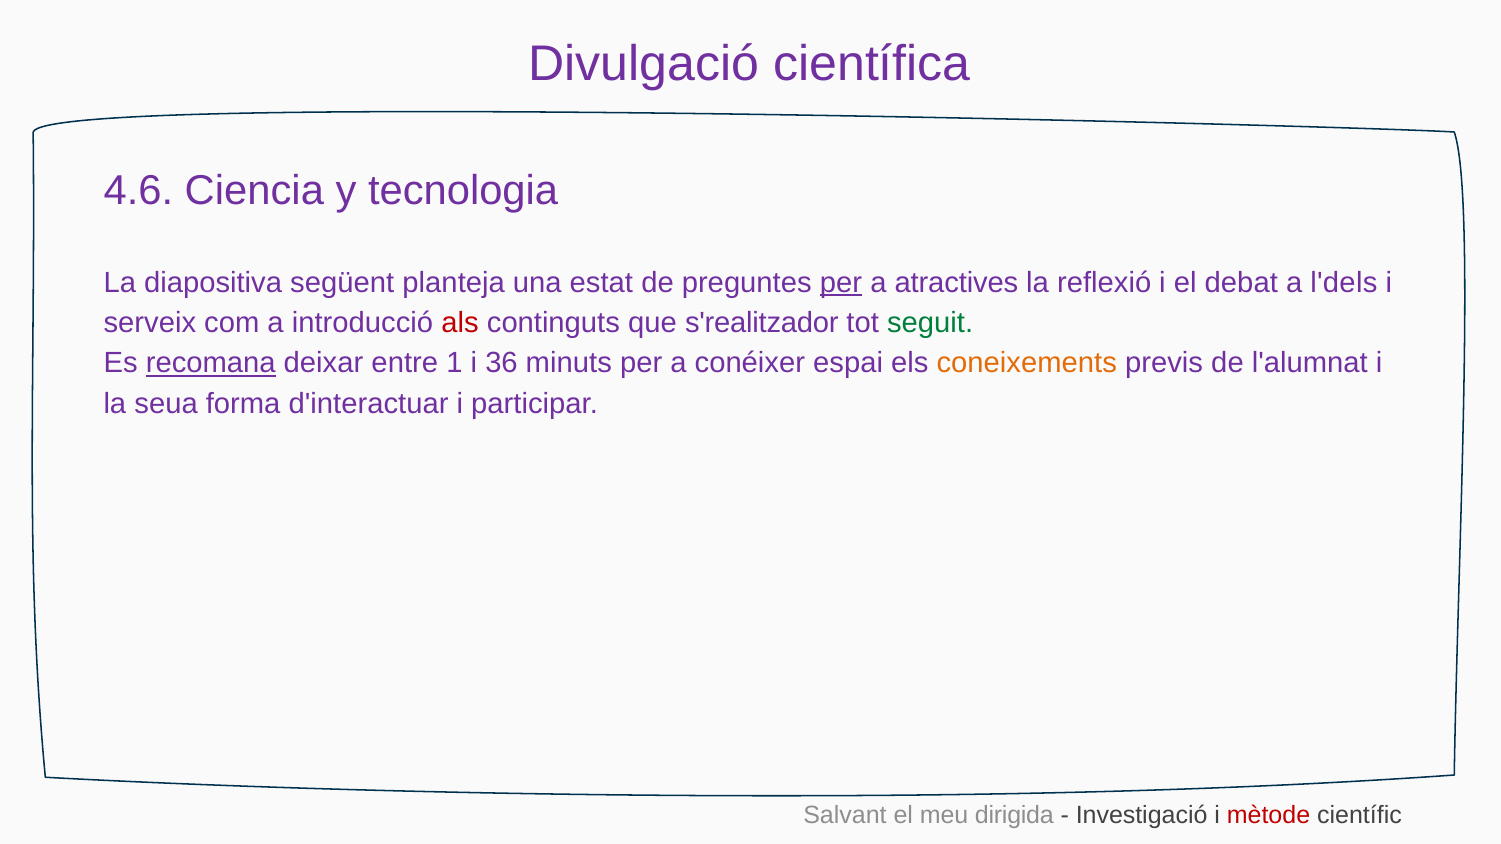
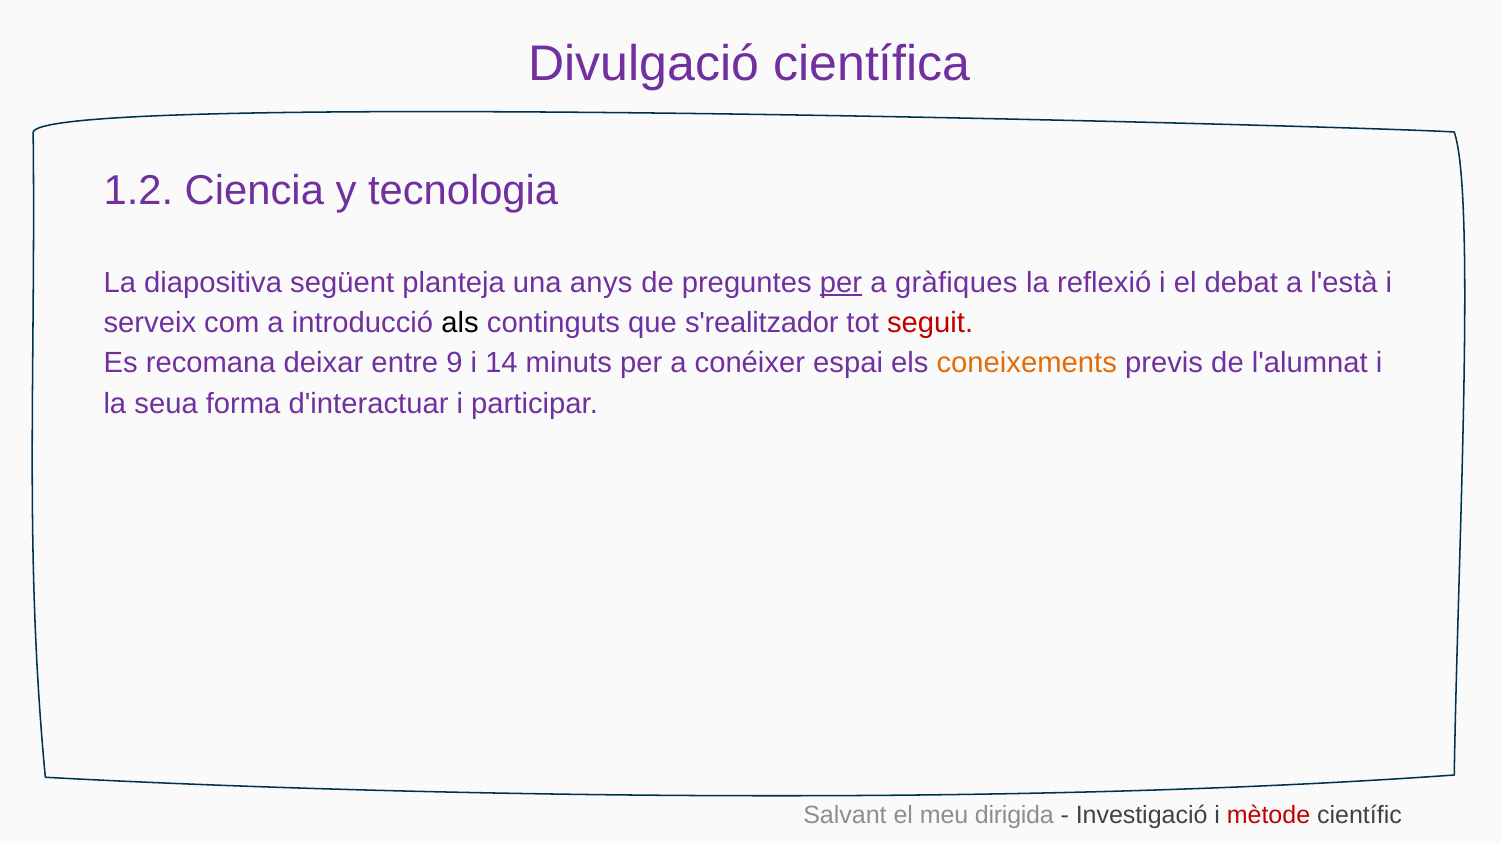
4.6: 4.6 -> 1.2 (138, 191)
estat: estat -> anys (601, 283)
atractives: atractives -> gràfiques (956, 283)
l'dels: l'dels -> l'està (1344, 283)
als colour: red -> black (460, 323)
seguit colour: green -> red (930, 323)
recomana underline: present -> none (211, 363)
1: 1 -> 9 (454, 363)
36: 36 -> 14 (501, 363)
